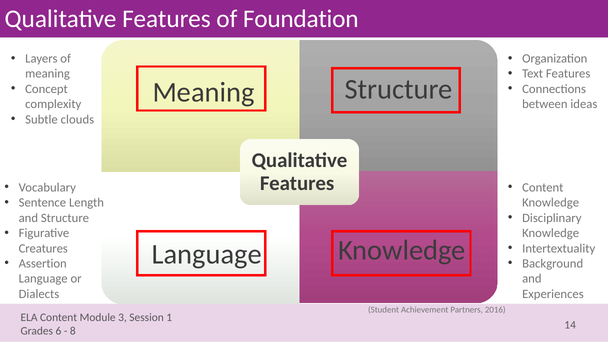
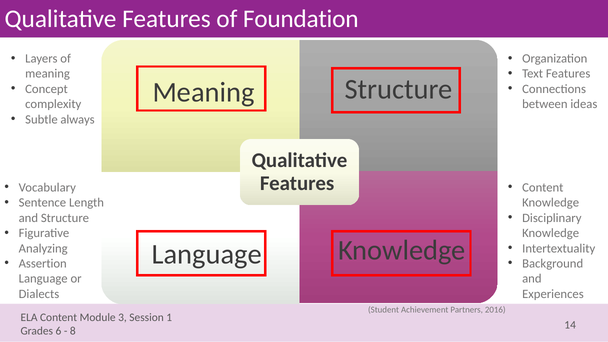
clouds: clouds -> always (78, 119)
Creatures: Creatures -> Analyzing (43, 248)
